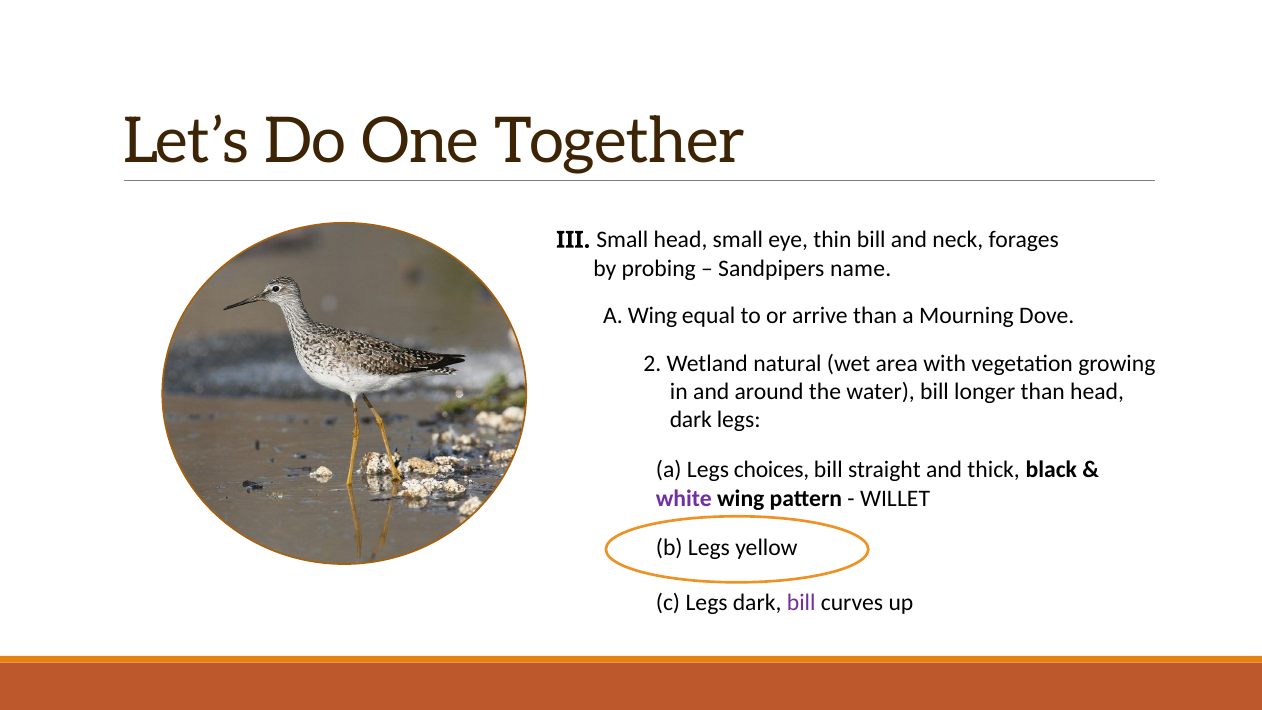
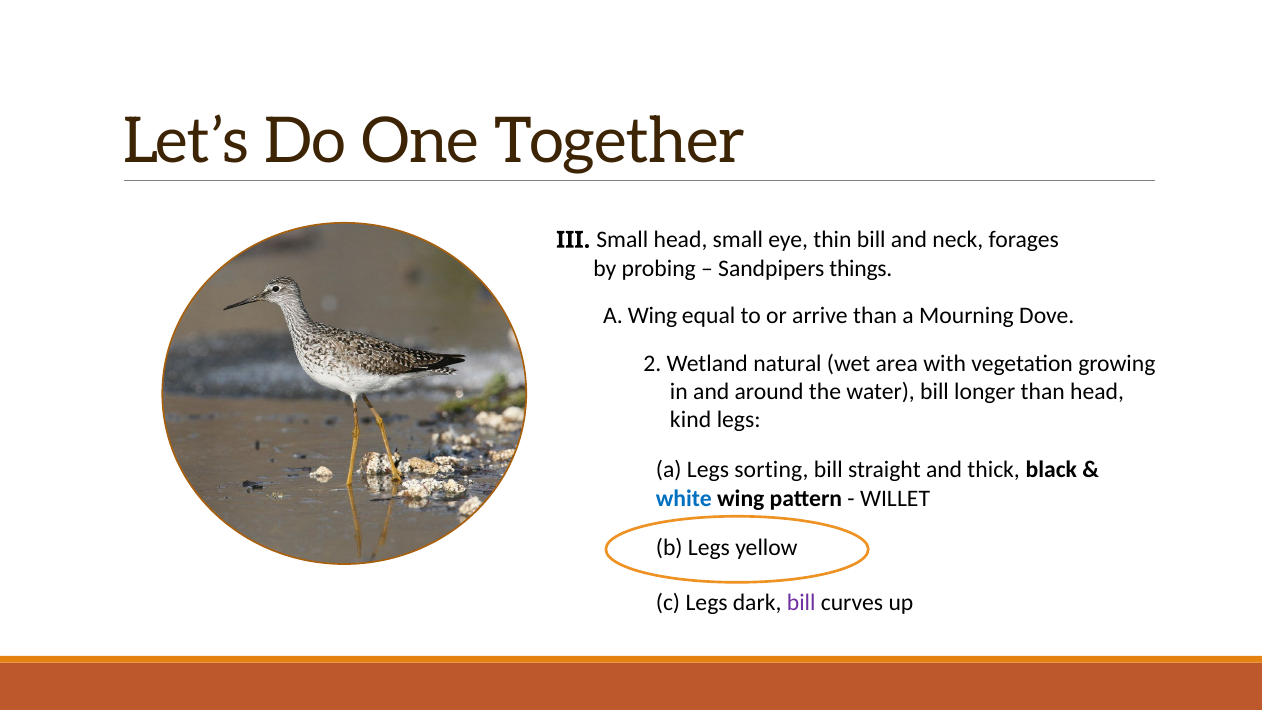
name: name -> things (861, 268)
dark: dark -> kind (691, 420)
choices: choices -> sorting (771, 470)
white colour: purple -> blue (684, 498)
